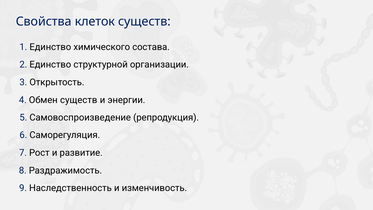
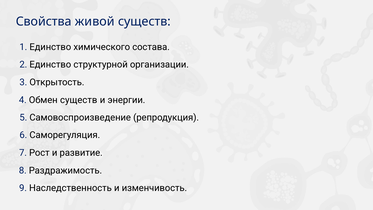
клеток: клеток -> живой (95, 21)
